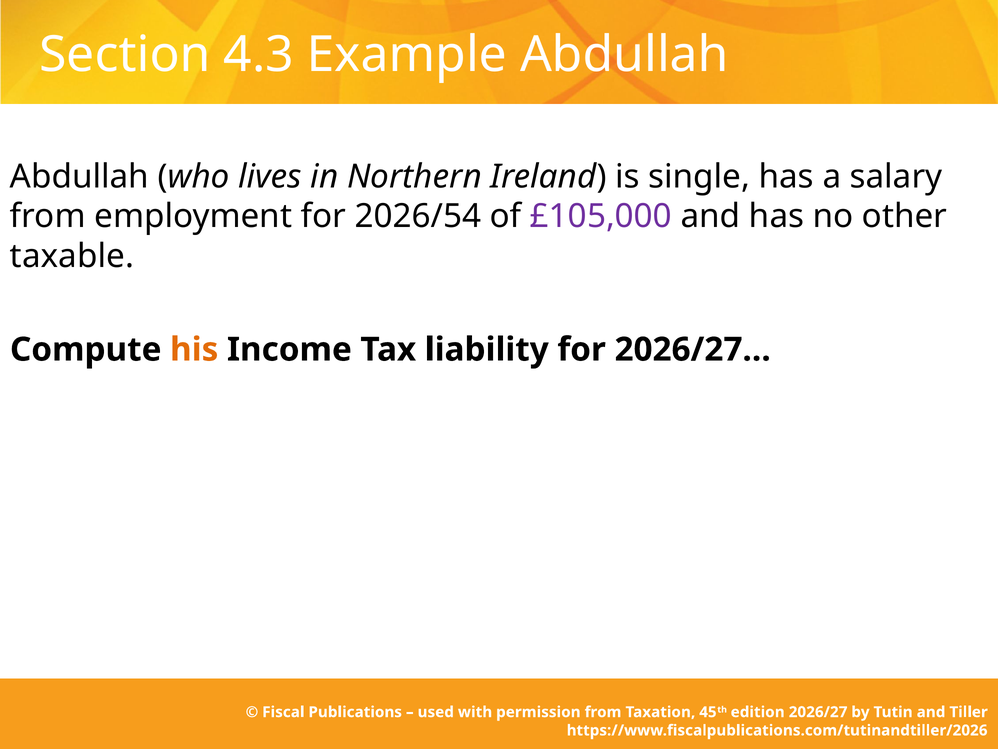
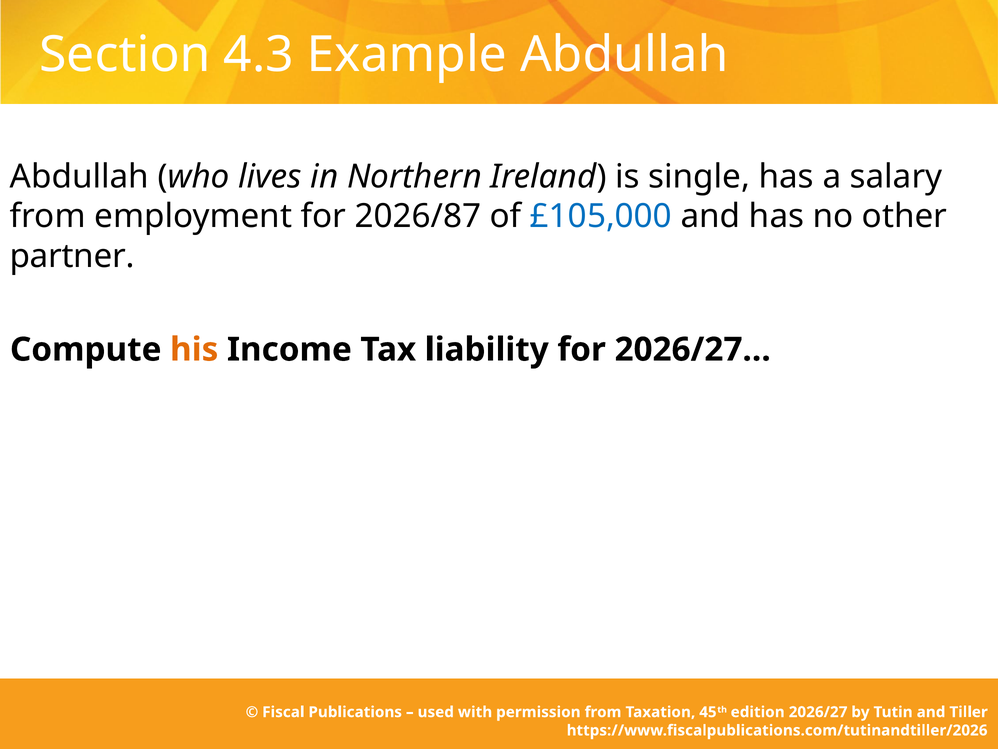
2026/54: 2026/54 -> 2026/87 (418, 216)
£105,000 colour: purple -> blue (601, 216)
taxable: taxable -> partner (72, 256)
